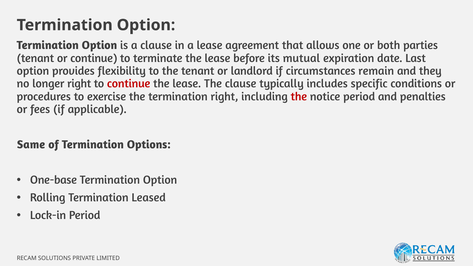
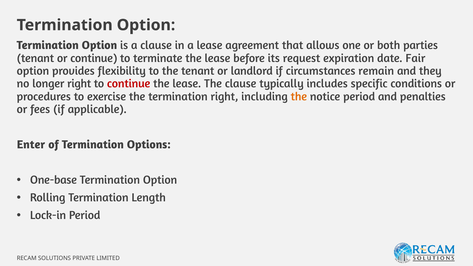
mutual: mutual -> request (302, 58)
Last: Last -> Fair (415, 58)
the colour: red -> orange (299, 96)
Same: Same -> Enter (31, 145)
Leased: Leased -> Length (149, 198)
